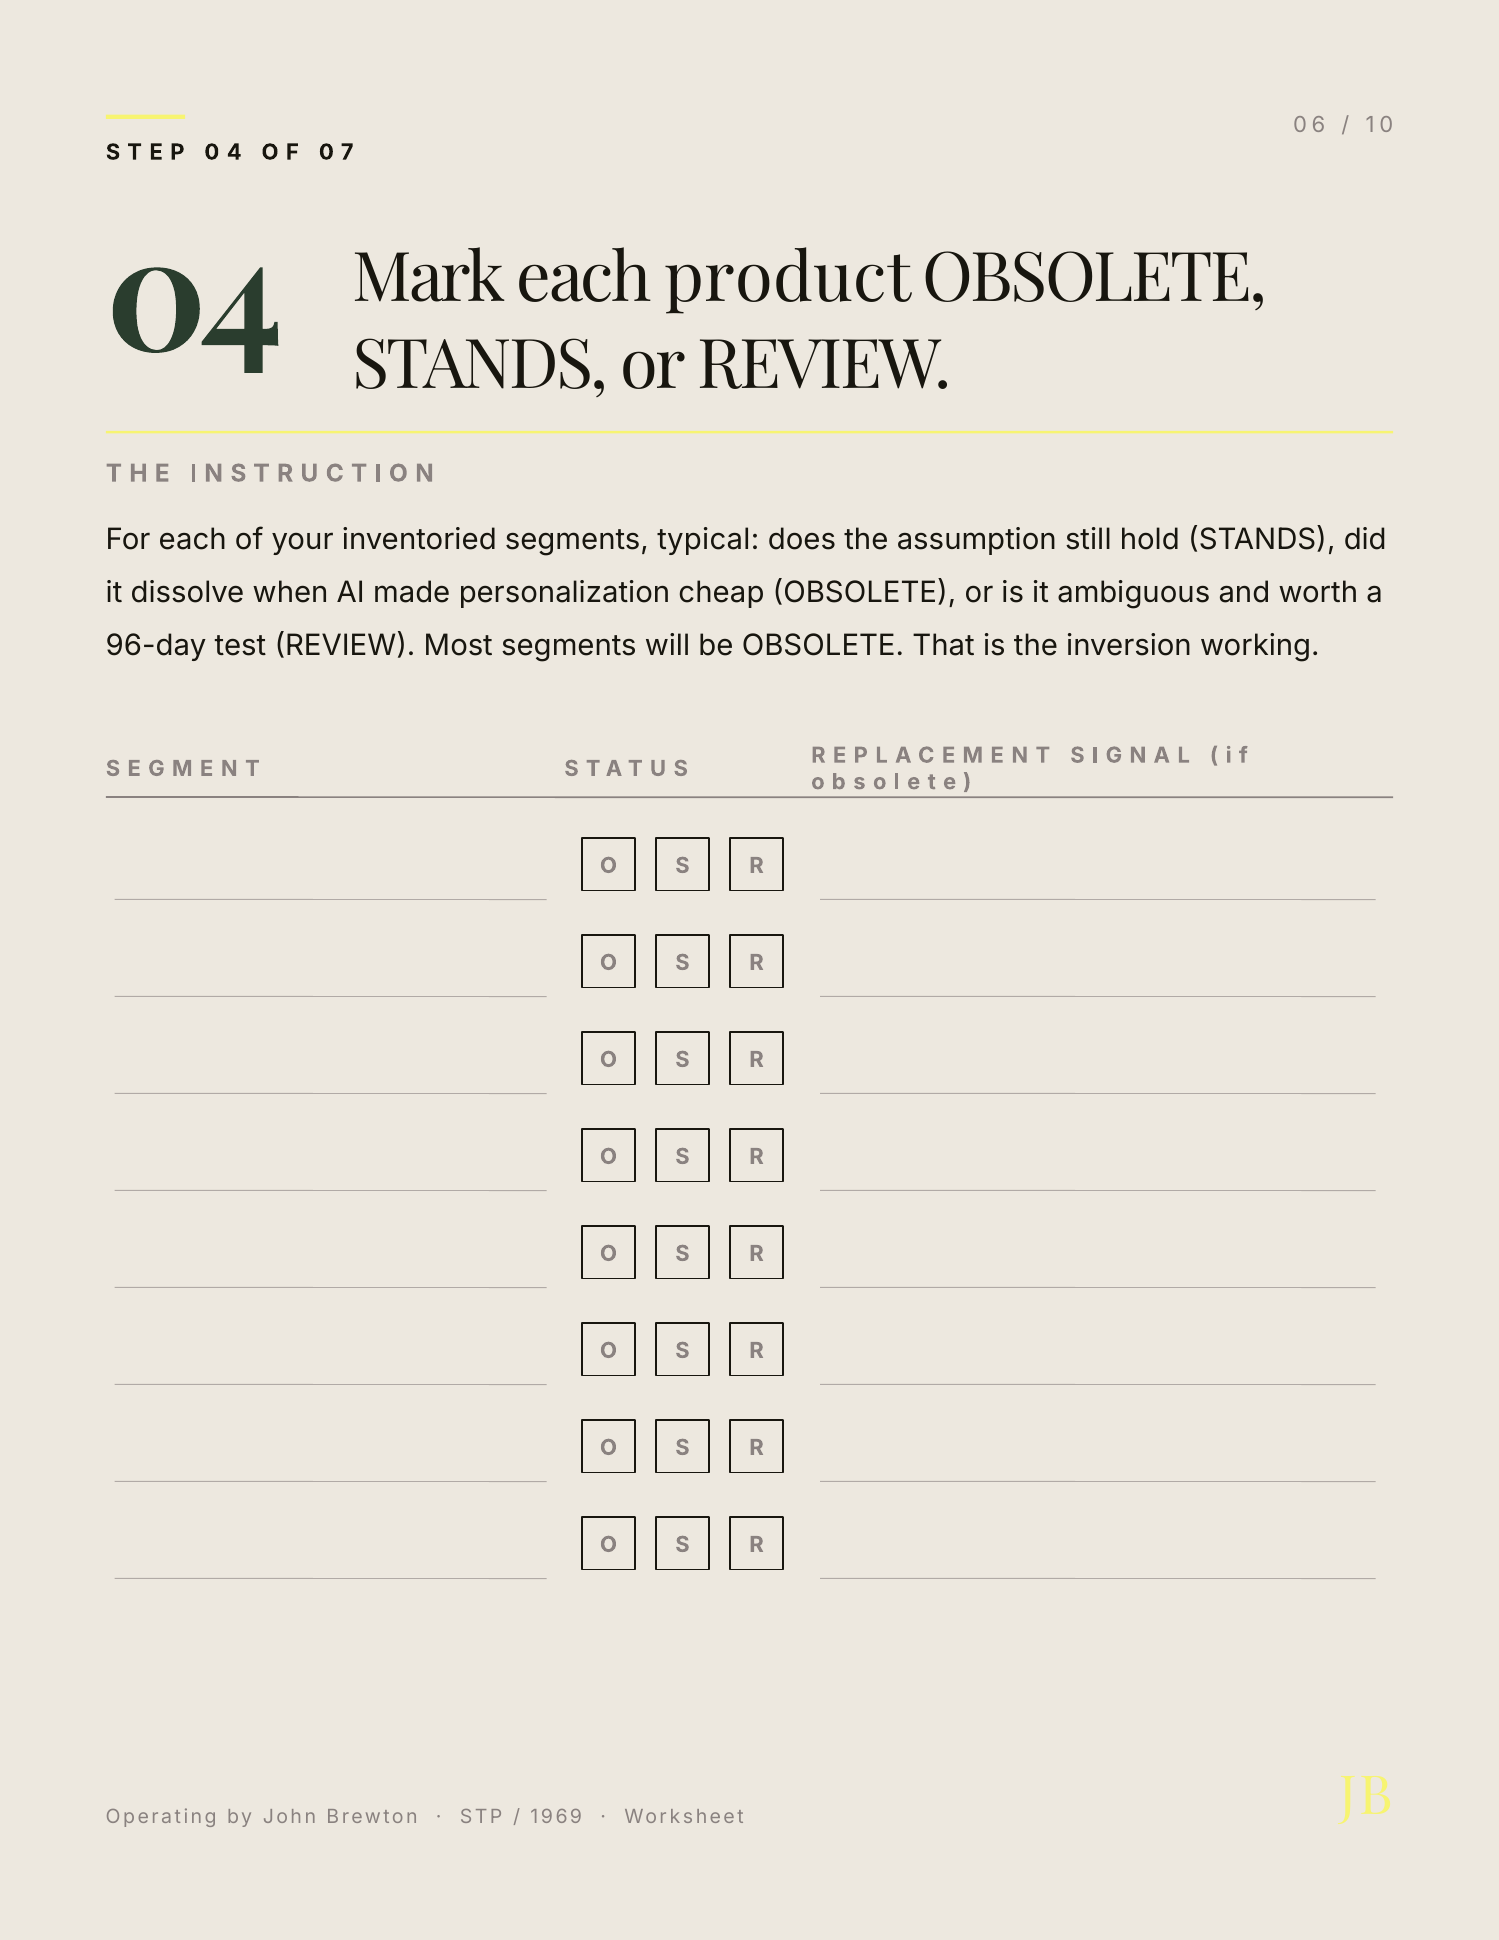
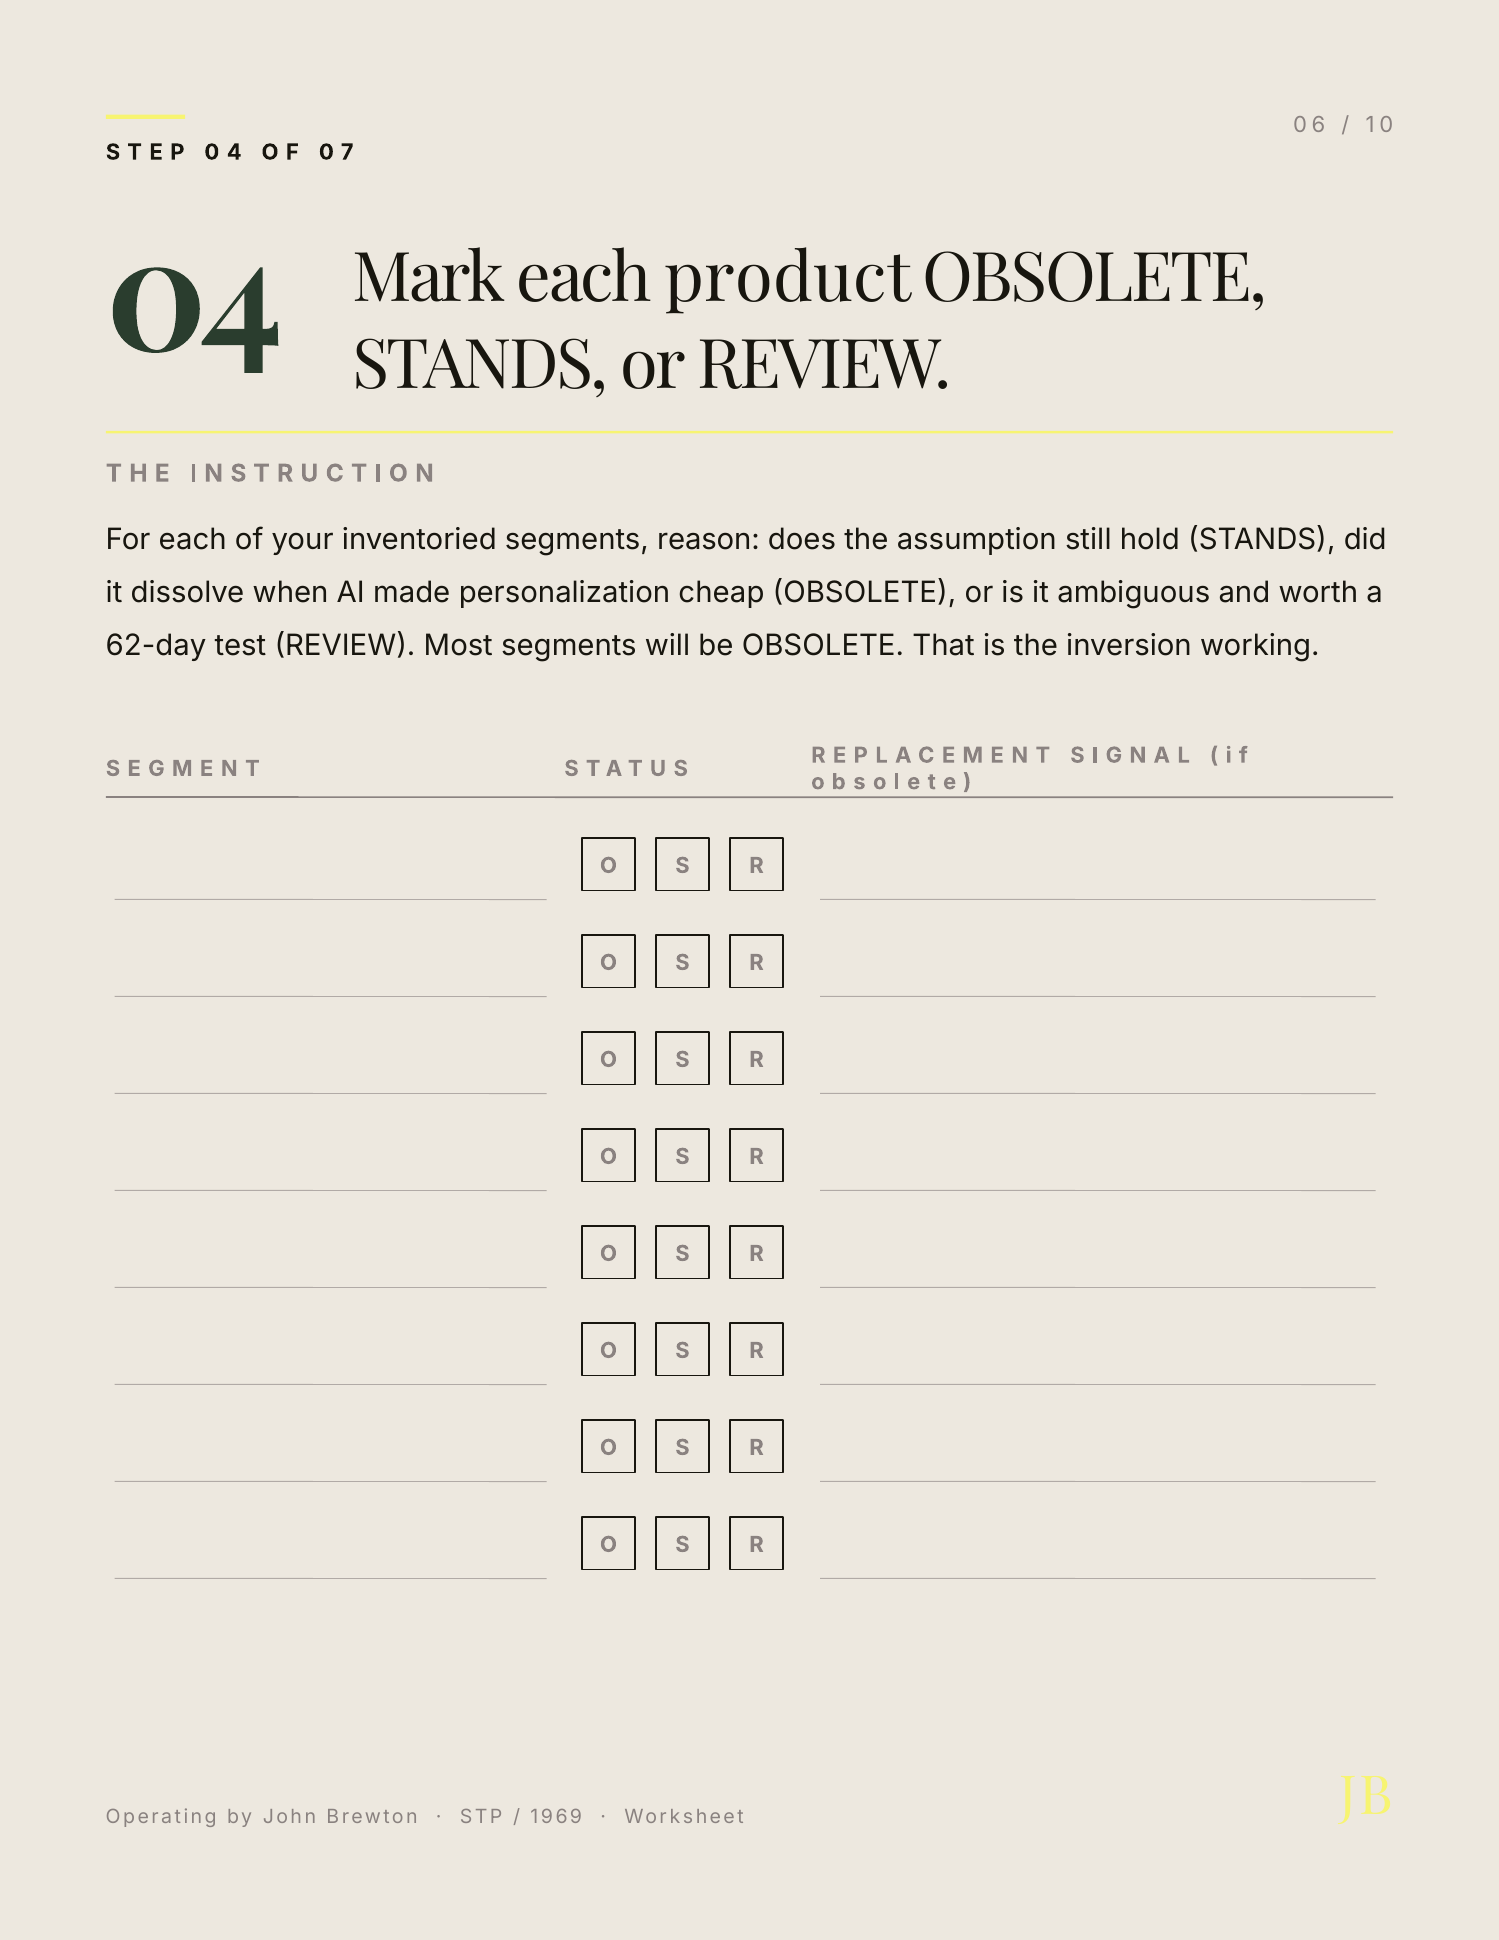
typical: typical -> reason (709, 540)
96-day: 96-day -> 62-day (156, 646)
